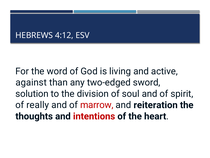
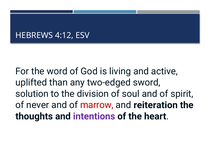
against: against -> uplifted (31, 82)
really: really -> never (38, 105)
intentions colour: red -> purple (94, 116)
